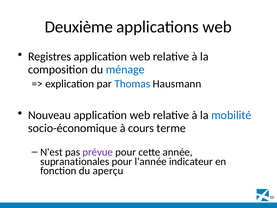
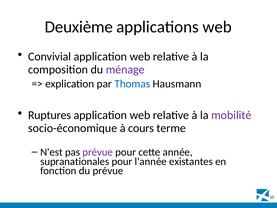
Registres: Registres -> Convivial (50, 57)
ménage colour: blue -> purple (125, 69)
Nouveau: Nouveau -> Ruptures (50, 115)
mobilité colour: blue -> purple (231, 115)
indicateur: indicateur -> existantes (191, 161)
du aperçu: aperçu -> prévue (108, 171)
